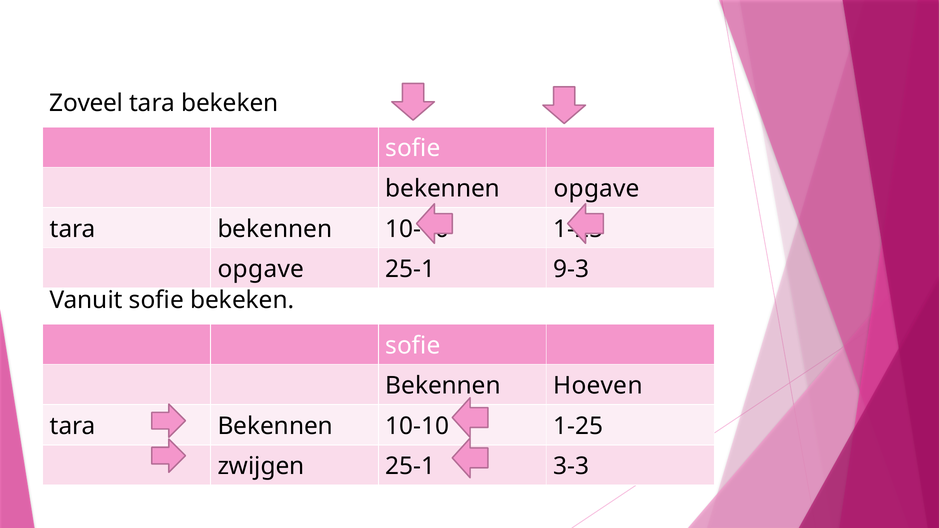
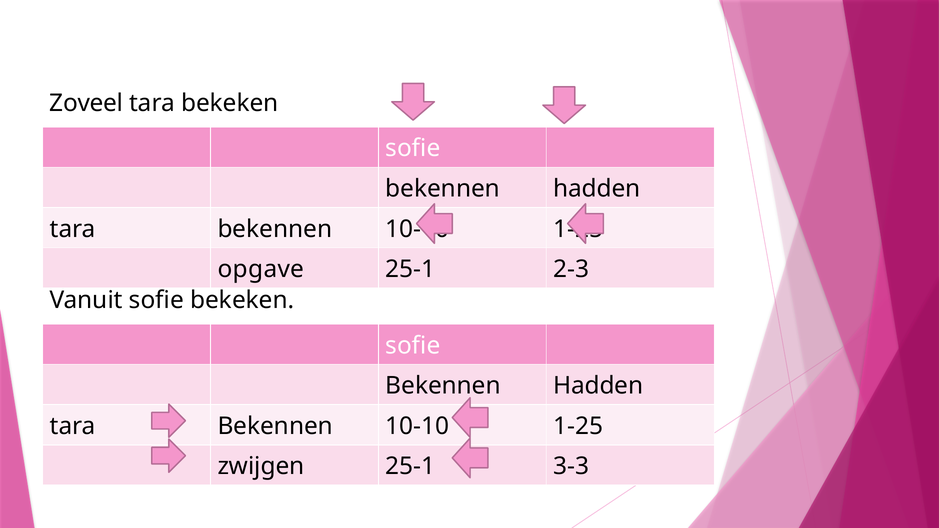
opgave: opgave -> hadden (597, 189)
9-3: 9-3 -> 2-3 (571, 269)
Hoeven: Hoeven -> Hadden (598, 386)
